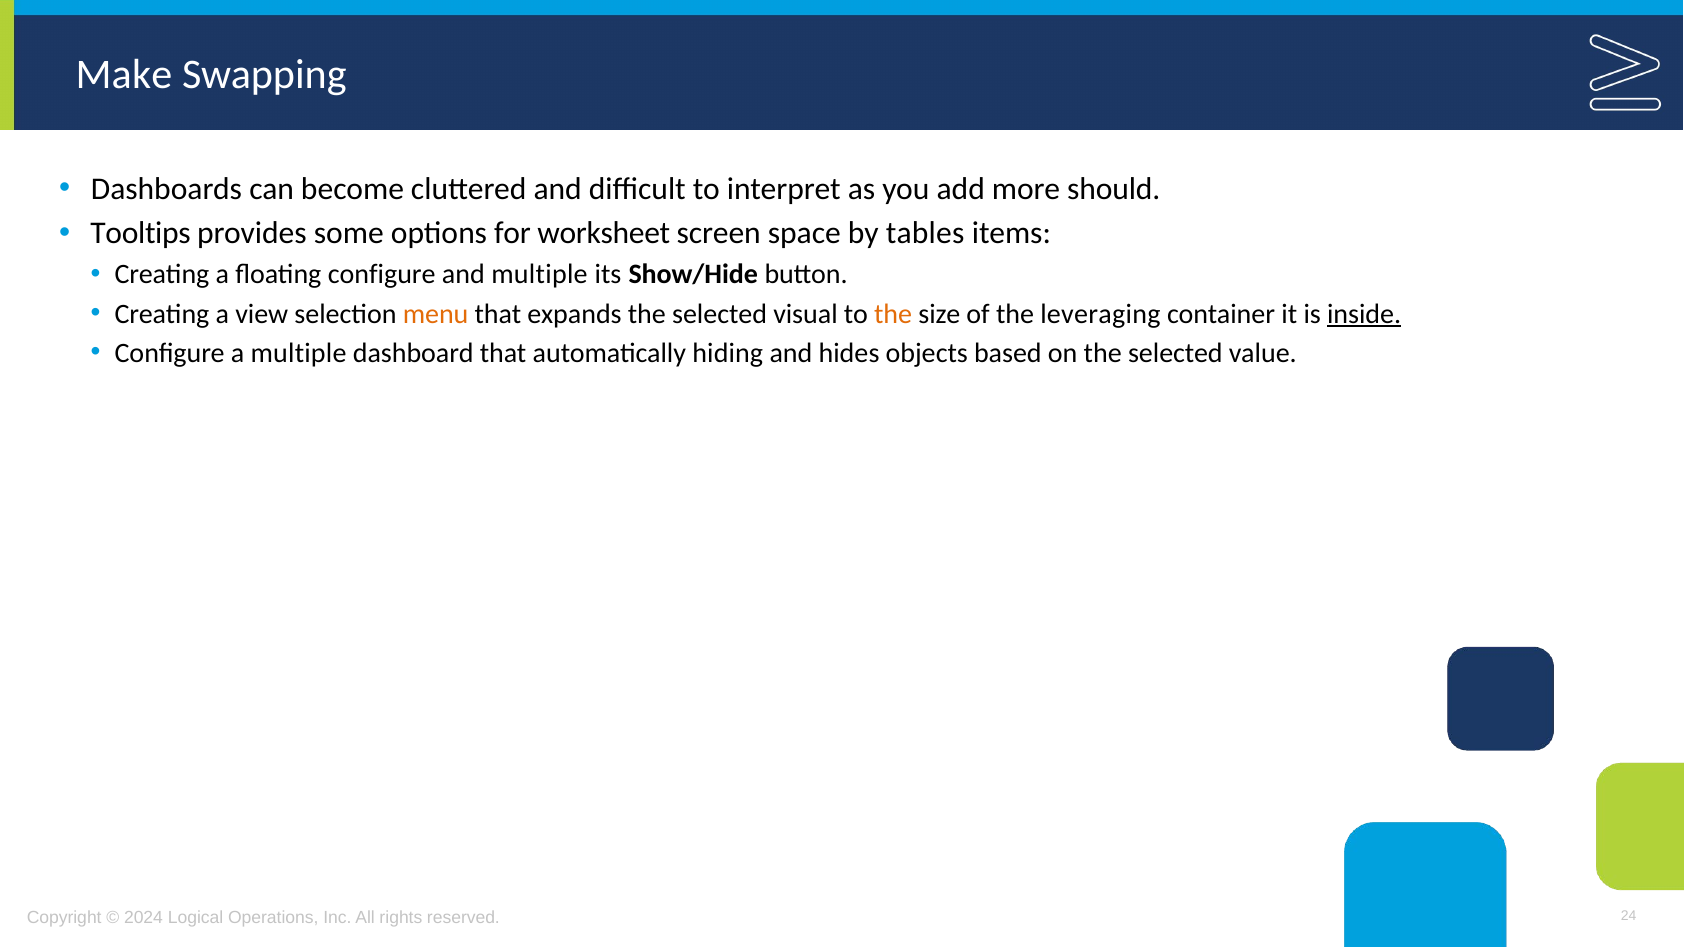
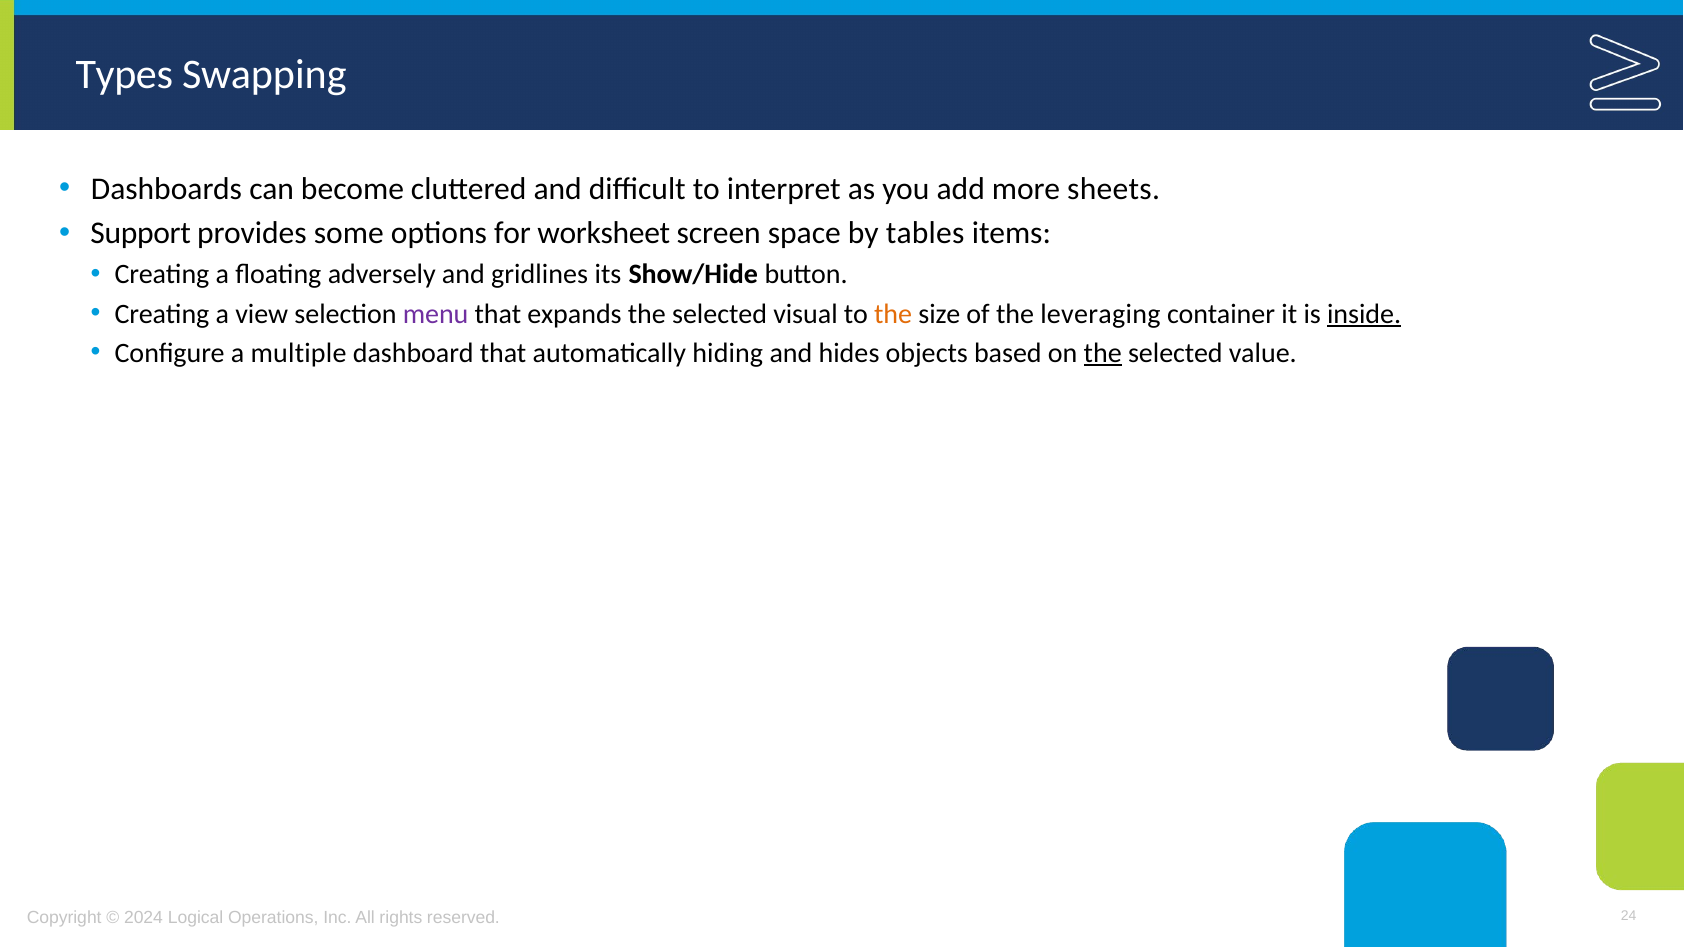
Make: Make -> Types (124, 75)
should: should -> sheets (1114, 189)
Tooltips: Tooltips -> Support (141, 233)
floating configure: configure -> adversely (382, 275)
and multiple: multiple -> gridlines (540, 275)
menu colour: orange -> purple (436, 314)
the underline: none -> present (1103, 353)
